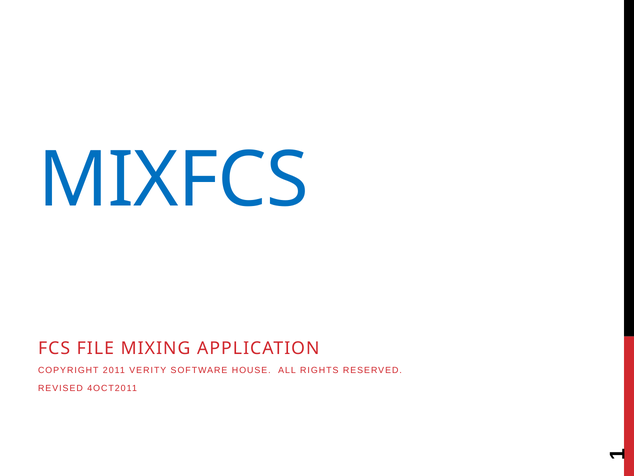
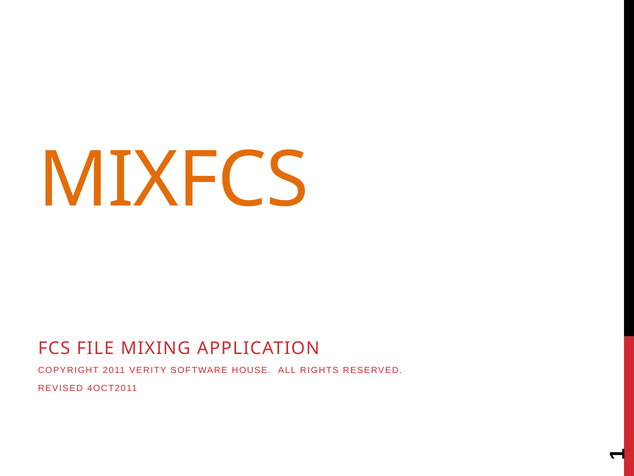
MIXFCS colour: blue -> orange (173, 180)
